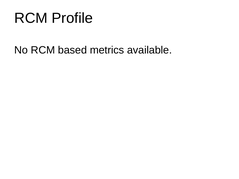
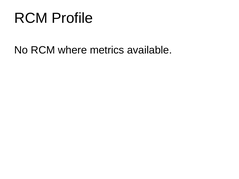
based: based -> where (72, 50)
